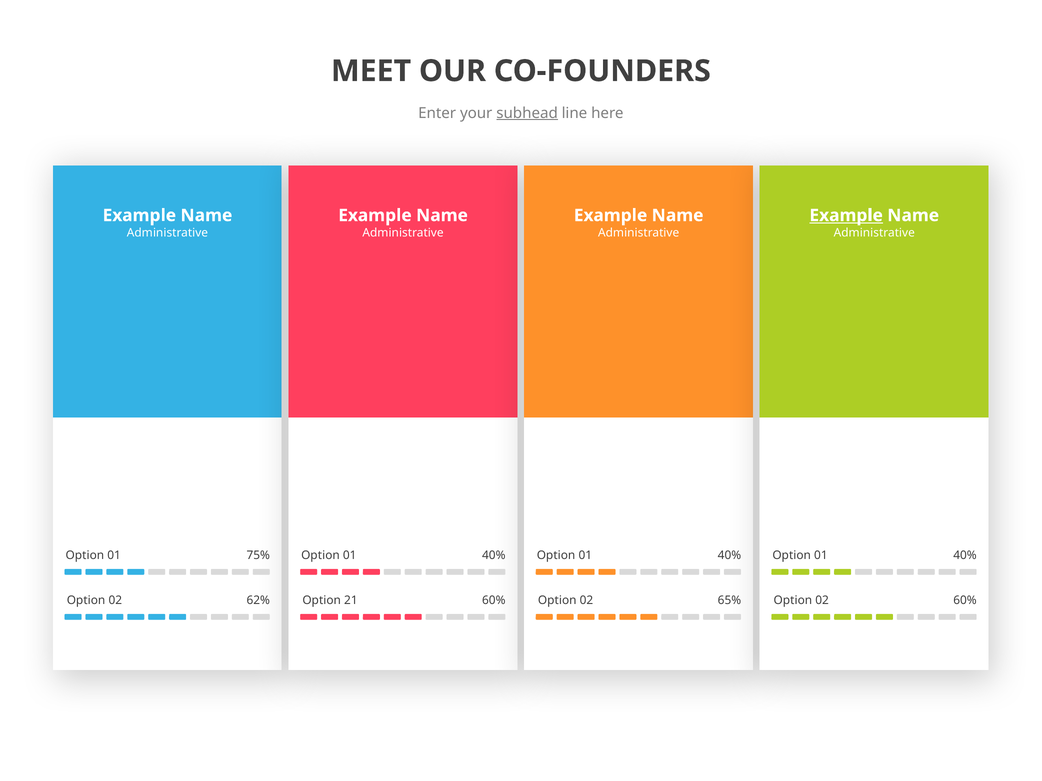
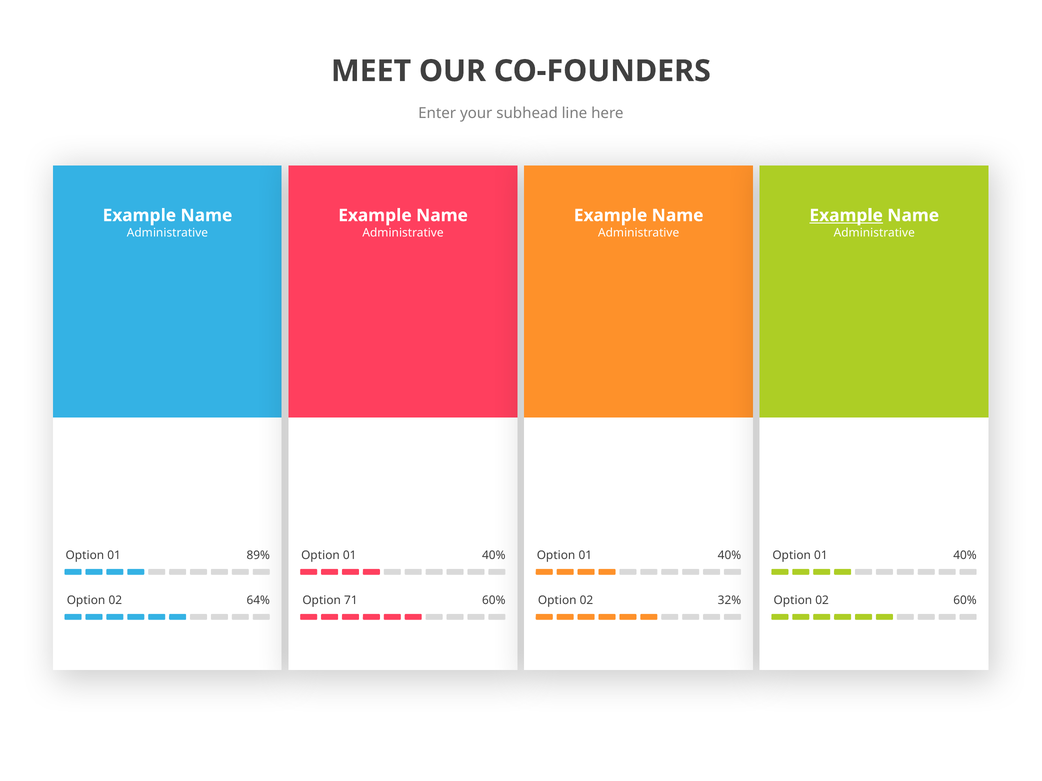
subhead underline: present -> none (527, 113)
75%: 75% -> 89% (258, 556)
62%: 62% -> 64% (258, 601)
21: 21 -> 71 (351, 601)
65%: 65% -> 32% (729, 601)
